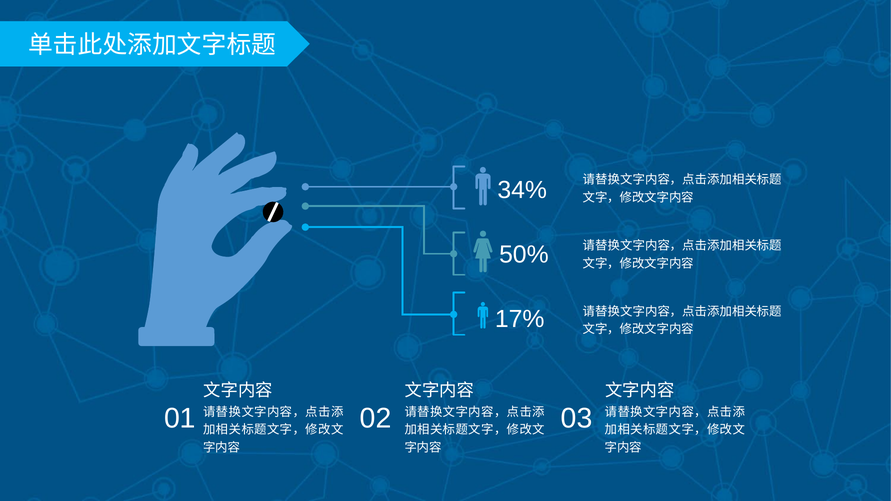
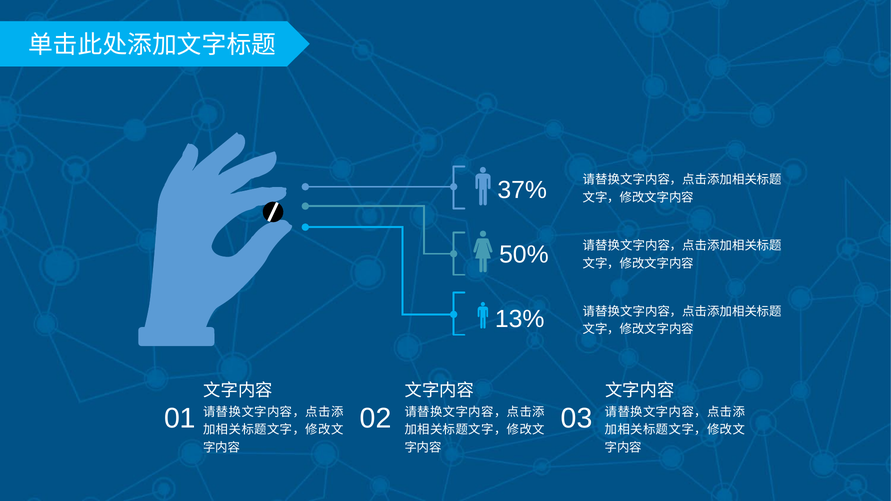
34%: 34% -> 37% (522, 190)
17%: 17% -> 13% (520, 319)
